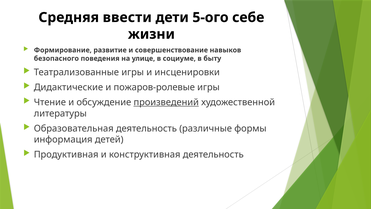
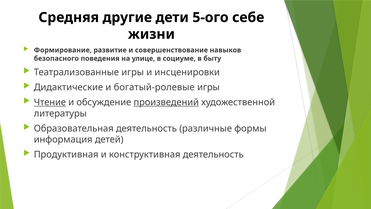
ввести: ввести -> другие (127, 17)
пожаров-ролевые: пожаров-ролевые -> богатый-ролевые (154, 87)
Чтение underline: none -> present (50, 102)
